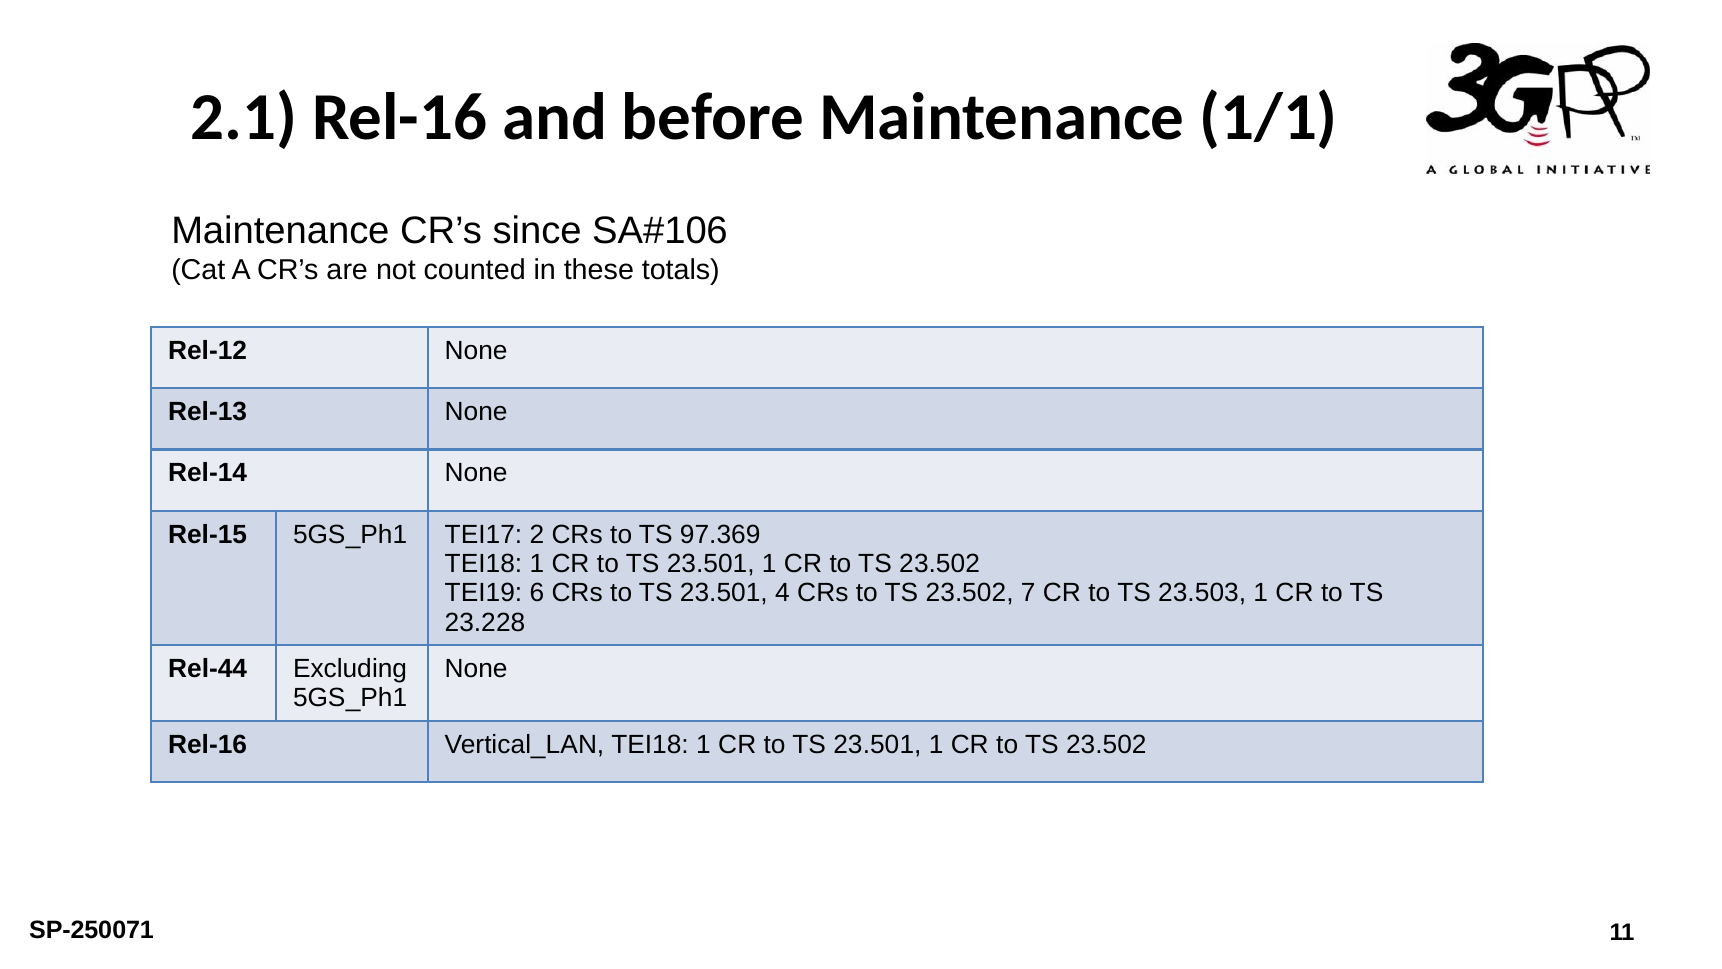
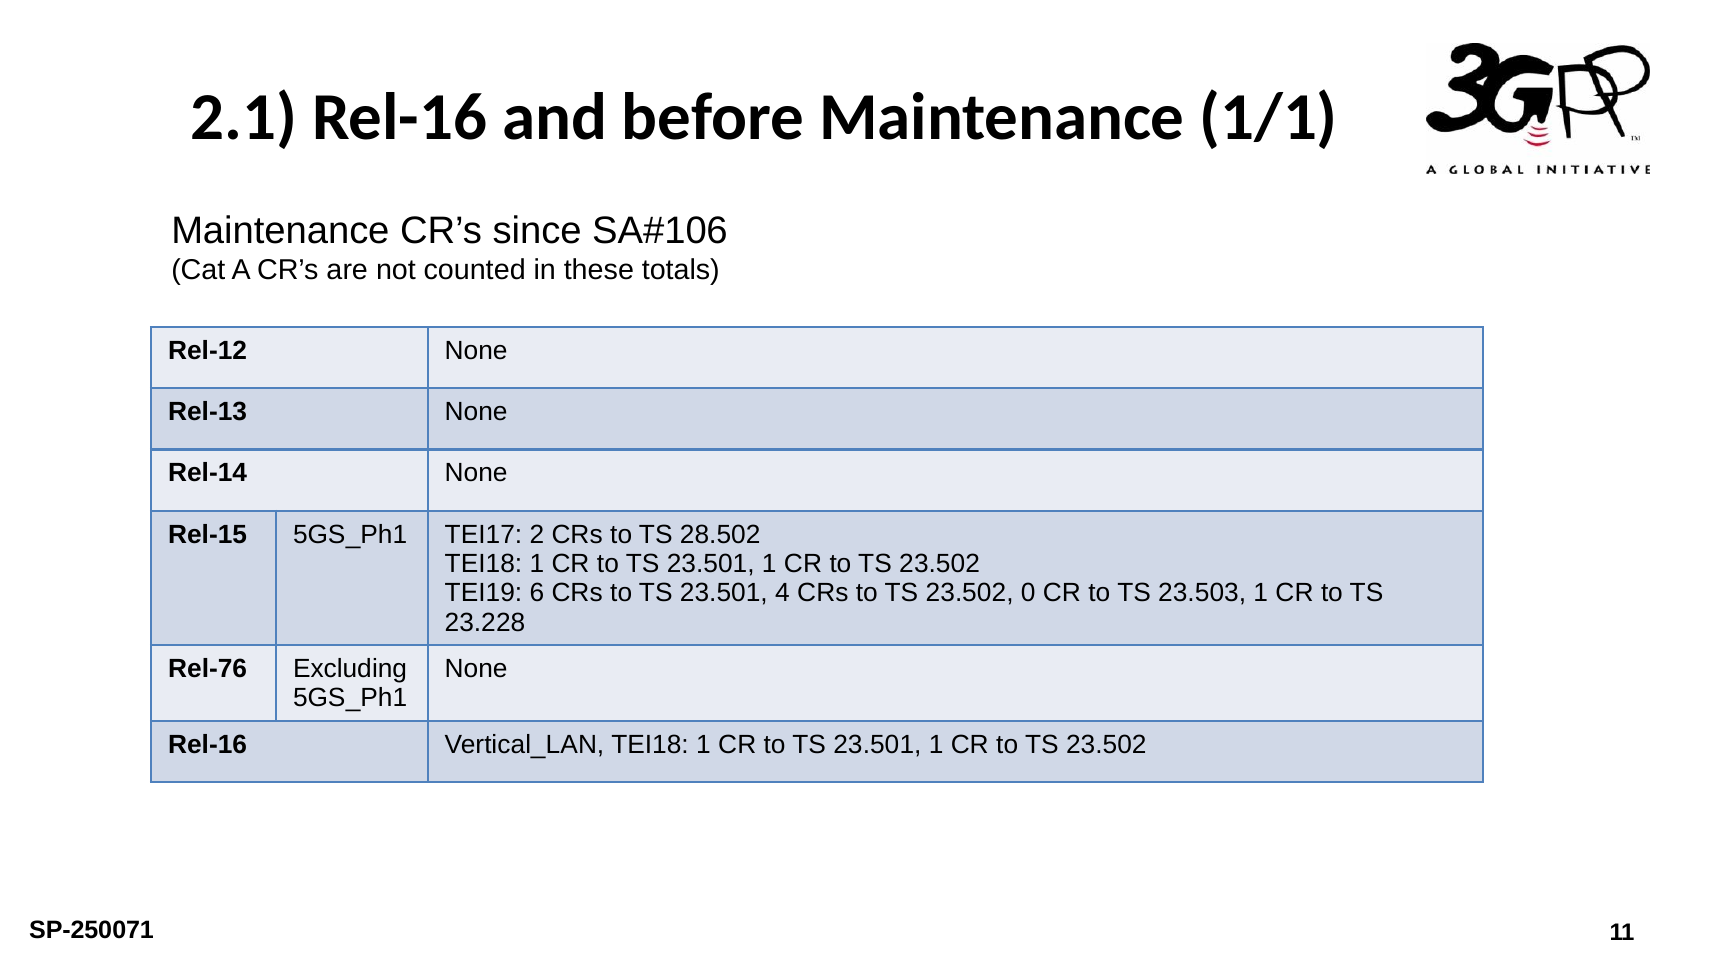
97.369: 97.369 -> 28.502 (720, 534)
7: 7 -> 0 (1028, 593)
Rel-44: Rel-44 -> Rel-76 (208, 669)
